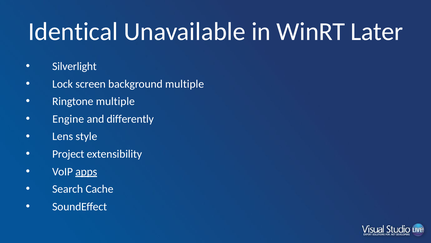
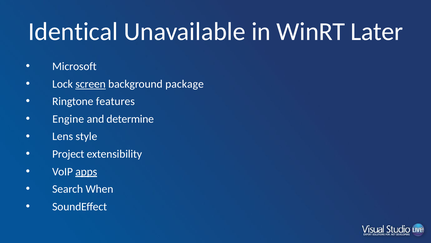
Silverlight: Silverlight -> Microsoft (74, 66)
screen underline: none -> present (91, 84)
background multiple: multiple -> package (185, 84)
Ringtone multiple: multiple -> features (115, 101)
differently: differently -> determine (130, 119)
Cache: Cache -> When (99, 189)
